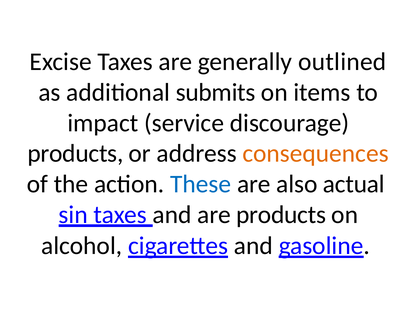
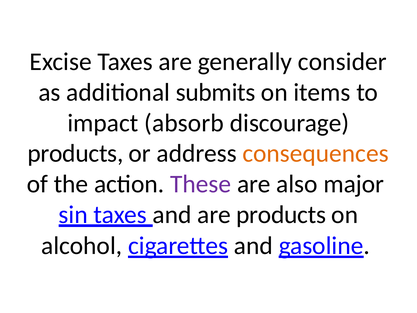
outlined: outlined -> consider (342, 62)
service: service -> absorb (184, 123)
These colour: blue -> purple (201, 184)
actual: actual -> major (354, 184)
